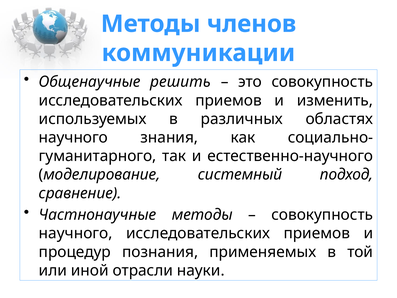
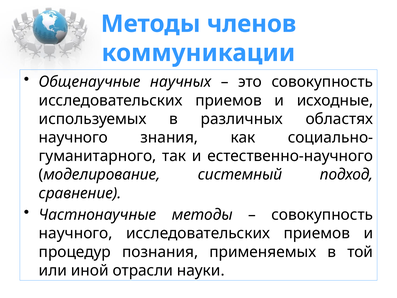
решить: решить -> научных (181, 82)
изменить: изменить -> исходные (335, 100)
